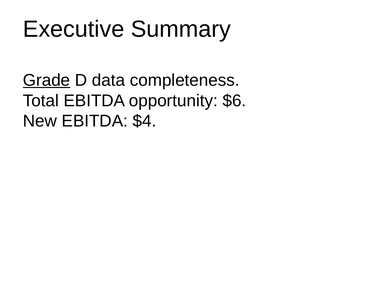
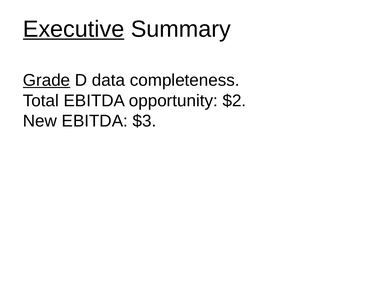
Executive underline: none -> present (74, 29)
$6: $6 -> $2 (234, 101)
$4: $4 -> $3 (144, 121)
